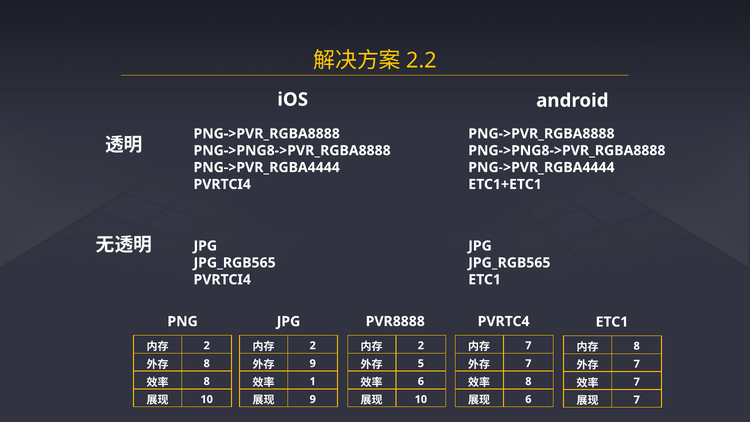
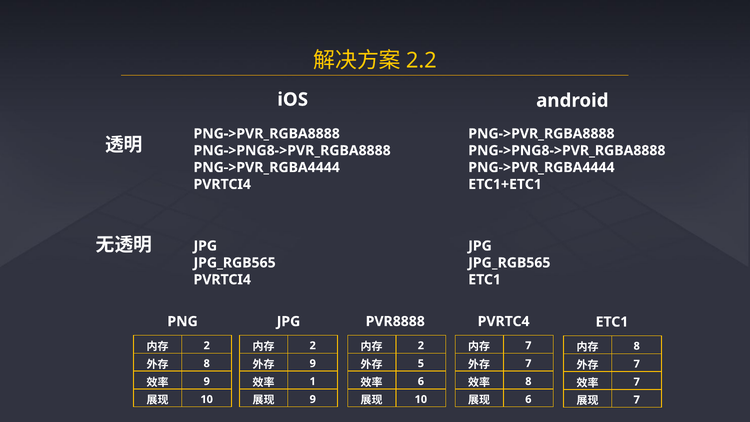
8: 8 -> 9 (207, 381)
